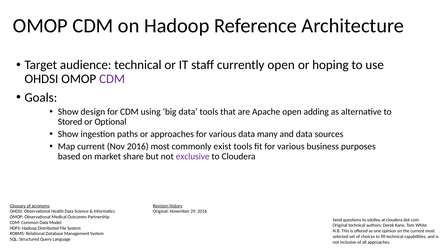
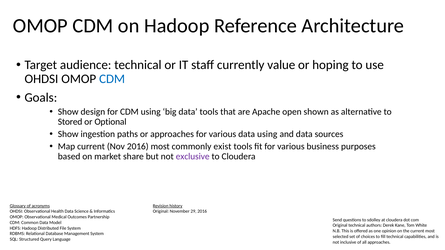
currently open: open -> value (281, 65)
CDM colour: purple -> blue (112, 79)
adding: adding -> shown (316, 112)
data many: many -> using (267, 134)
